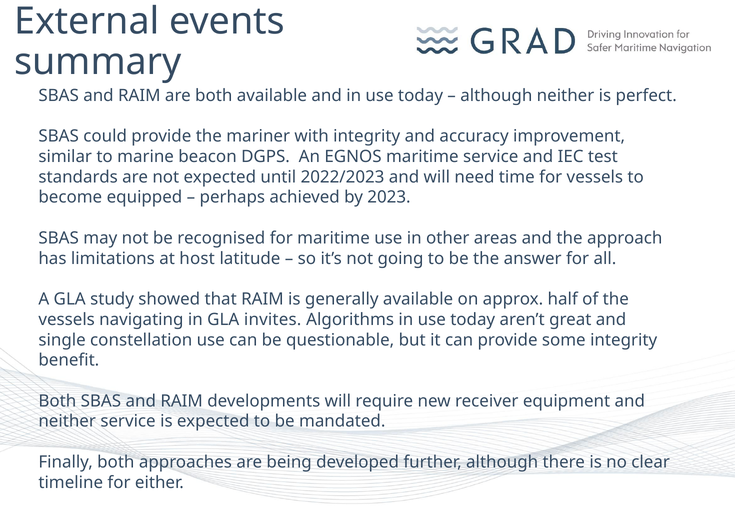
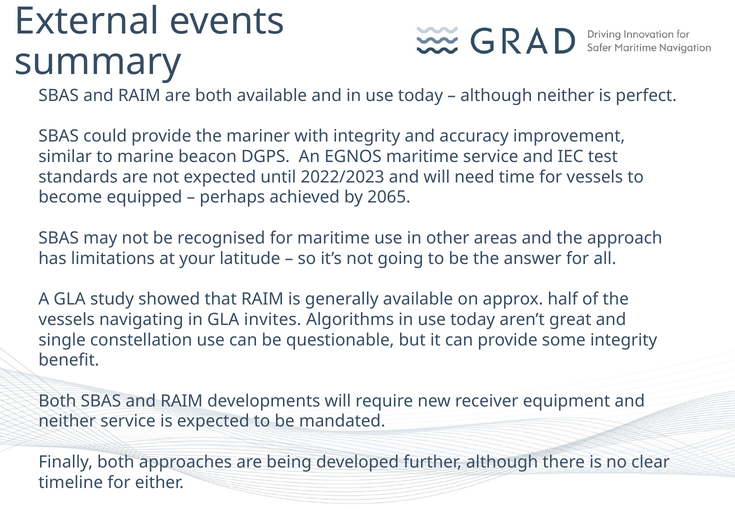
2023: 2023 -> 2065 (389, 197)
host: host -> your (197, 258)
